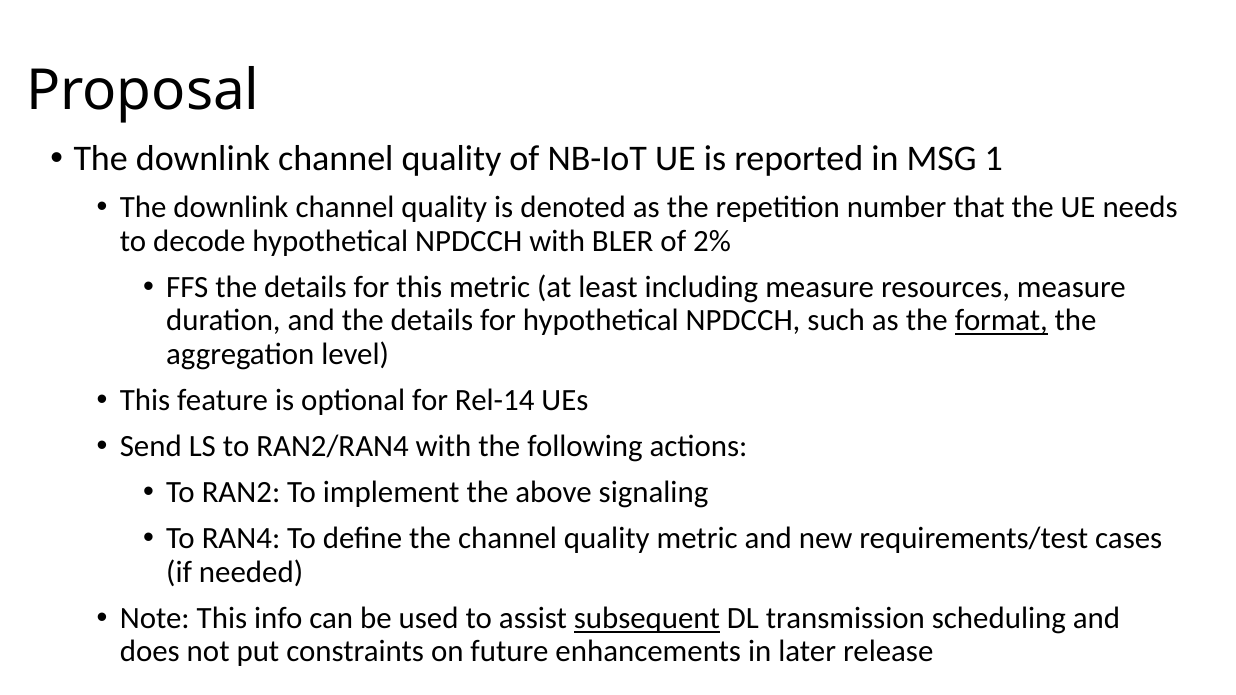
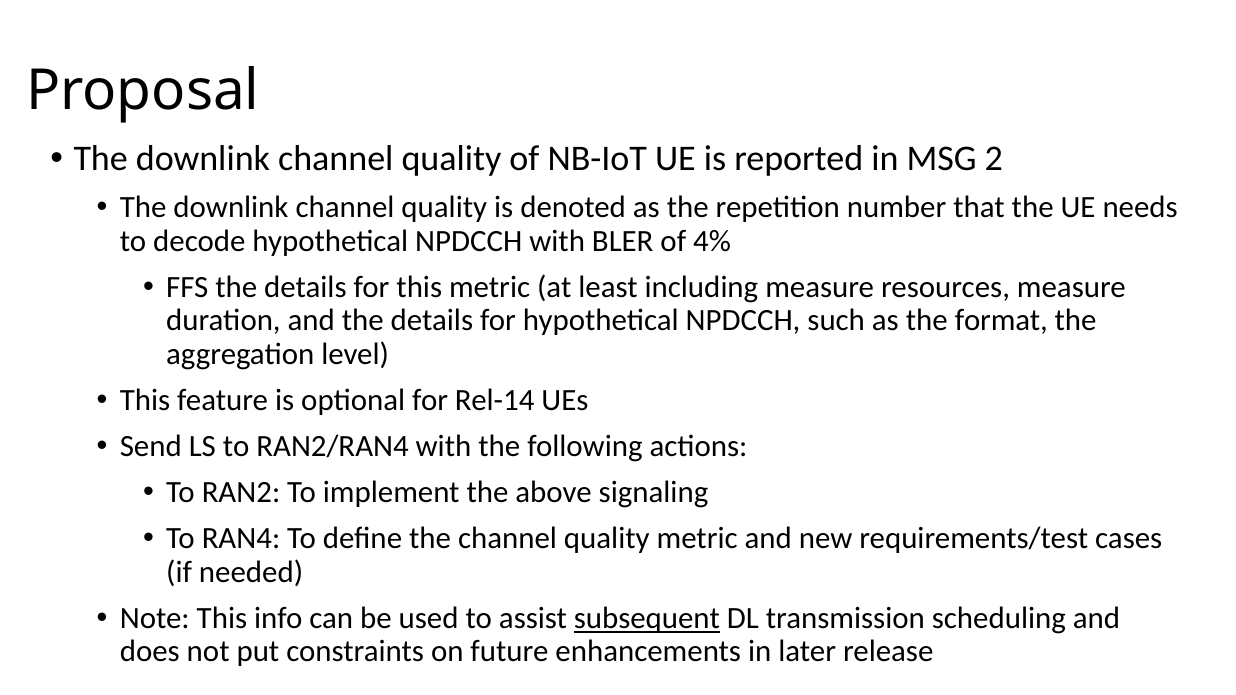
1: 1 -> 2 (994, 159)
2%: 2% -> 4% (712, 241)
format underline: present -> none (1001, 321)
